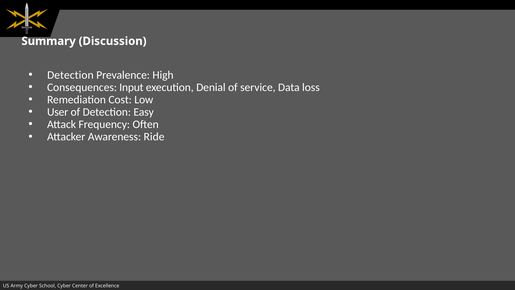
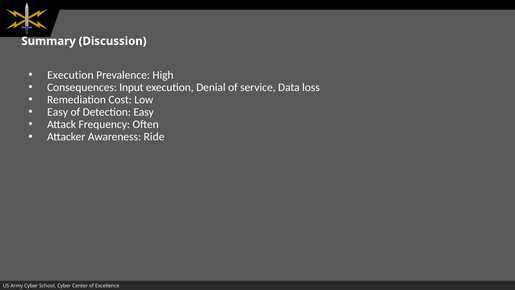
Detection: Detection -> Execution (70, 75)
User: User -> Easy (58, 112)
